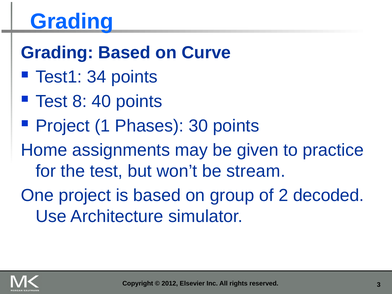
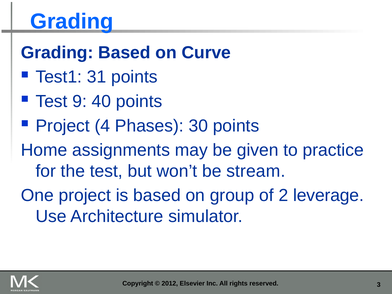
34: 34 -> 31 (97, 77)
8: 8 -> 9 (80, 101)
1: 1 -> 4 (102, 126)
decoded: decoded -> leverage (328, 195)
